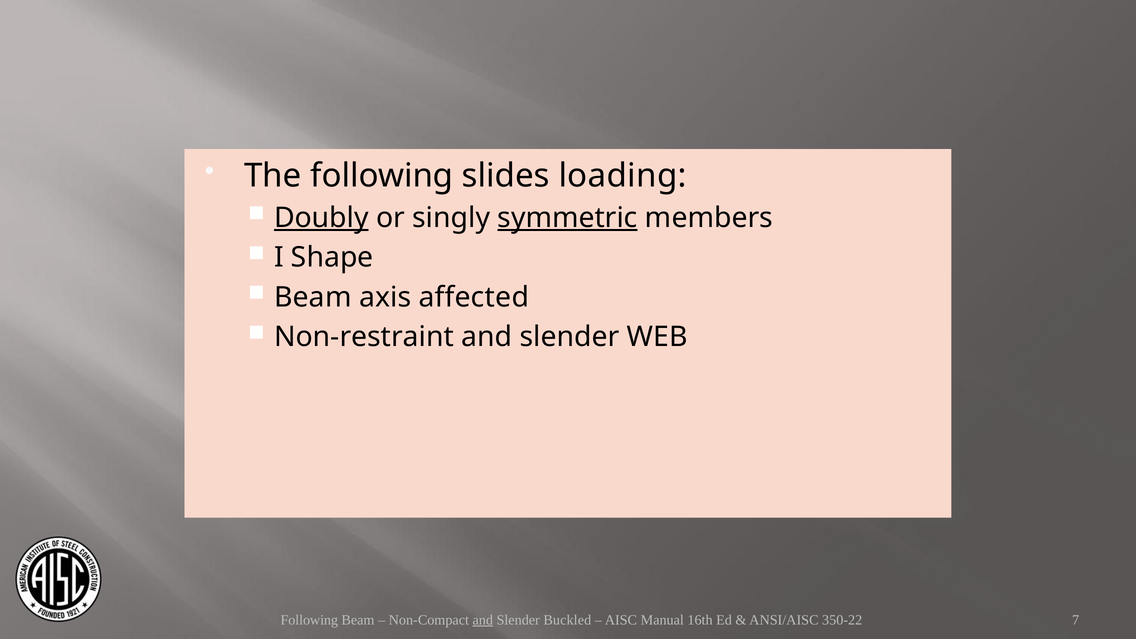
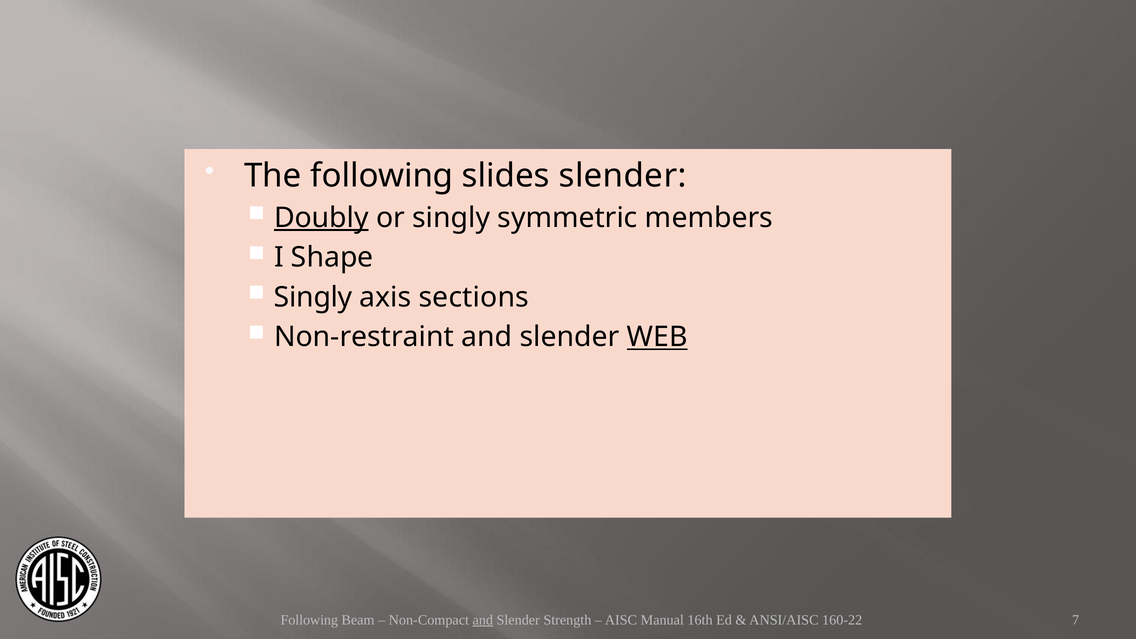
slides loading: loading -> slender (623, 176)
symmetric underline: present -> none (568, 218)
Beam: Beam -> Singly (313, 297)
affected: affected -> sections (474, 297)
WEB underline: none -> present (657, 337)
Buckled: Buckled -> Strength (567, 620)
350-22: 350-22 -> 160-22 (842, 620)
